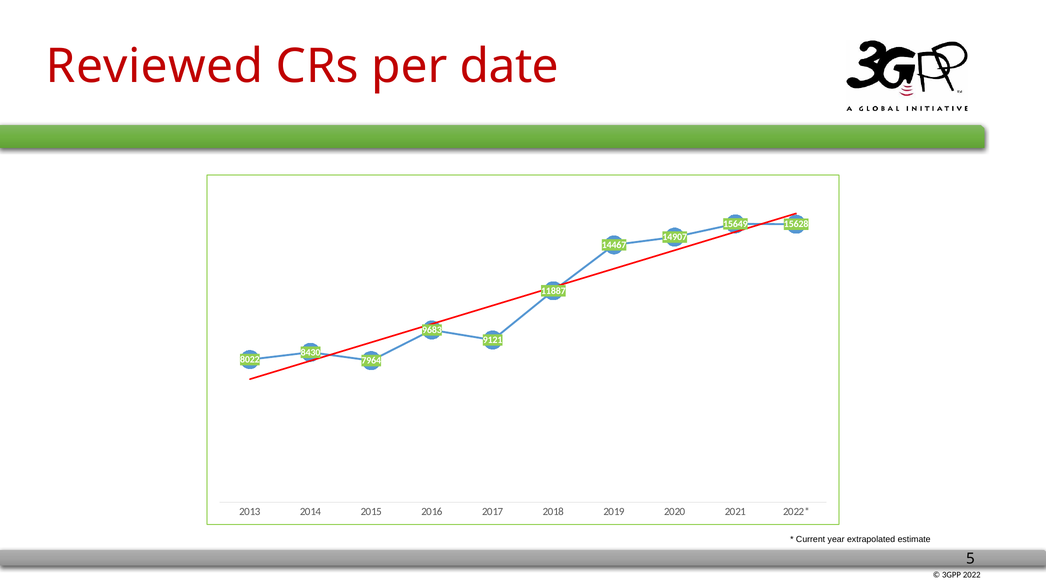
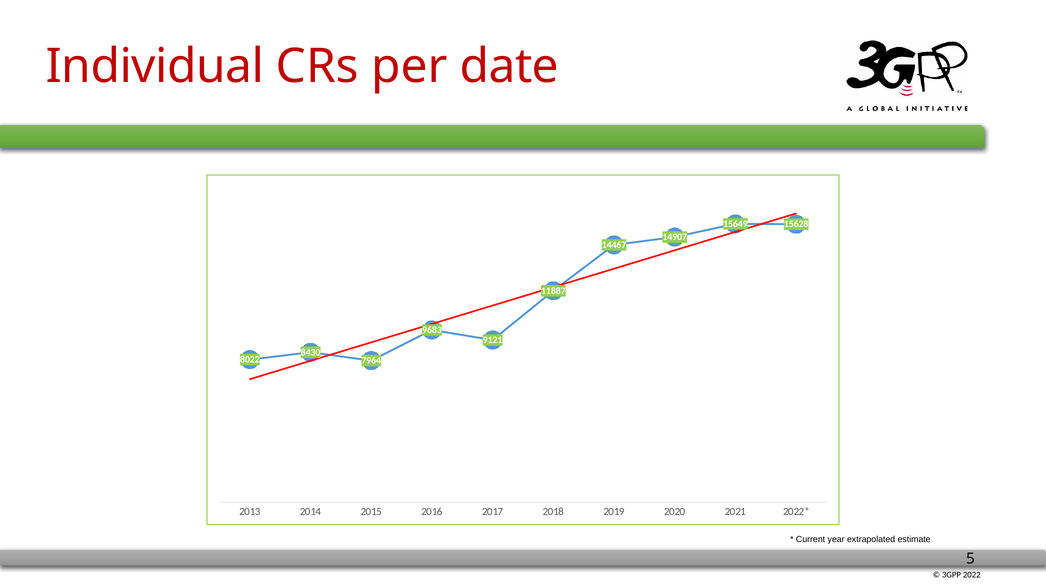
Reviewed: Reviewed -> Individual (155, 66)
